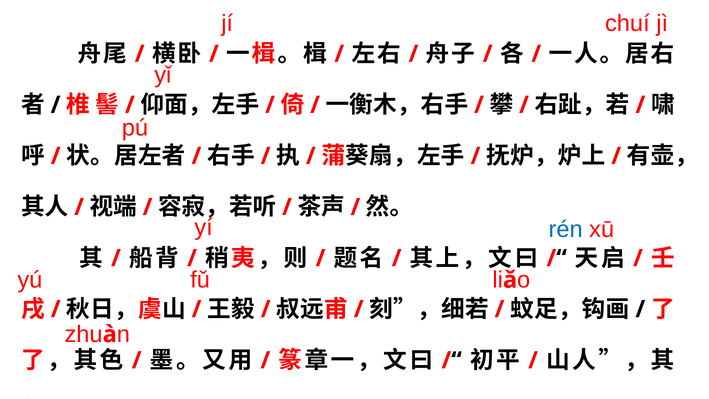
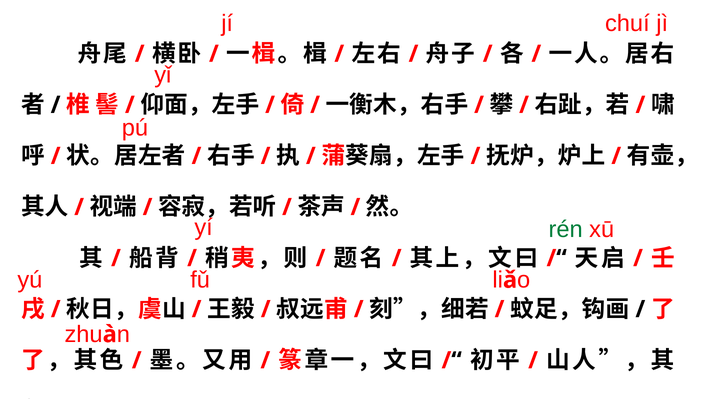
rén colour: blue -> green (566, 229)
